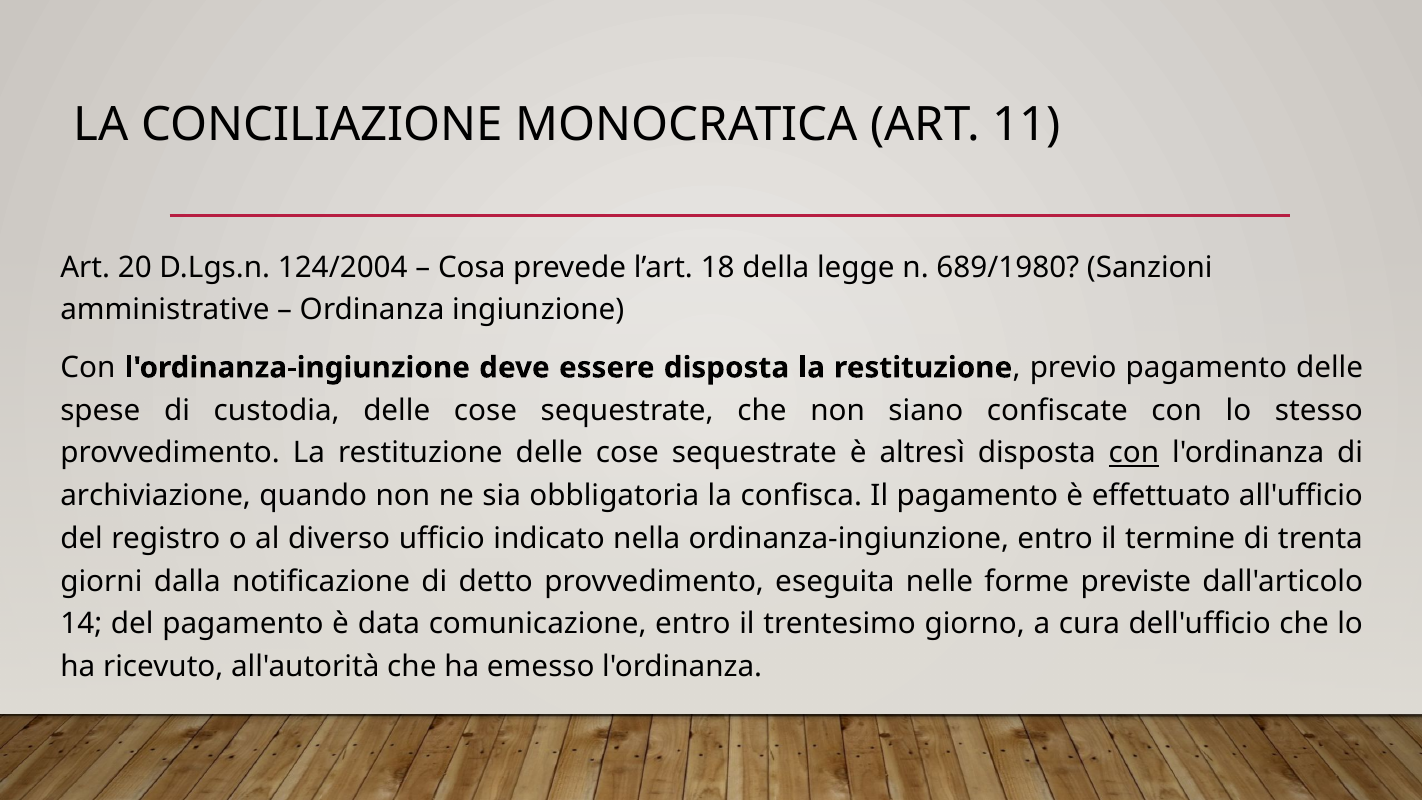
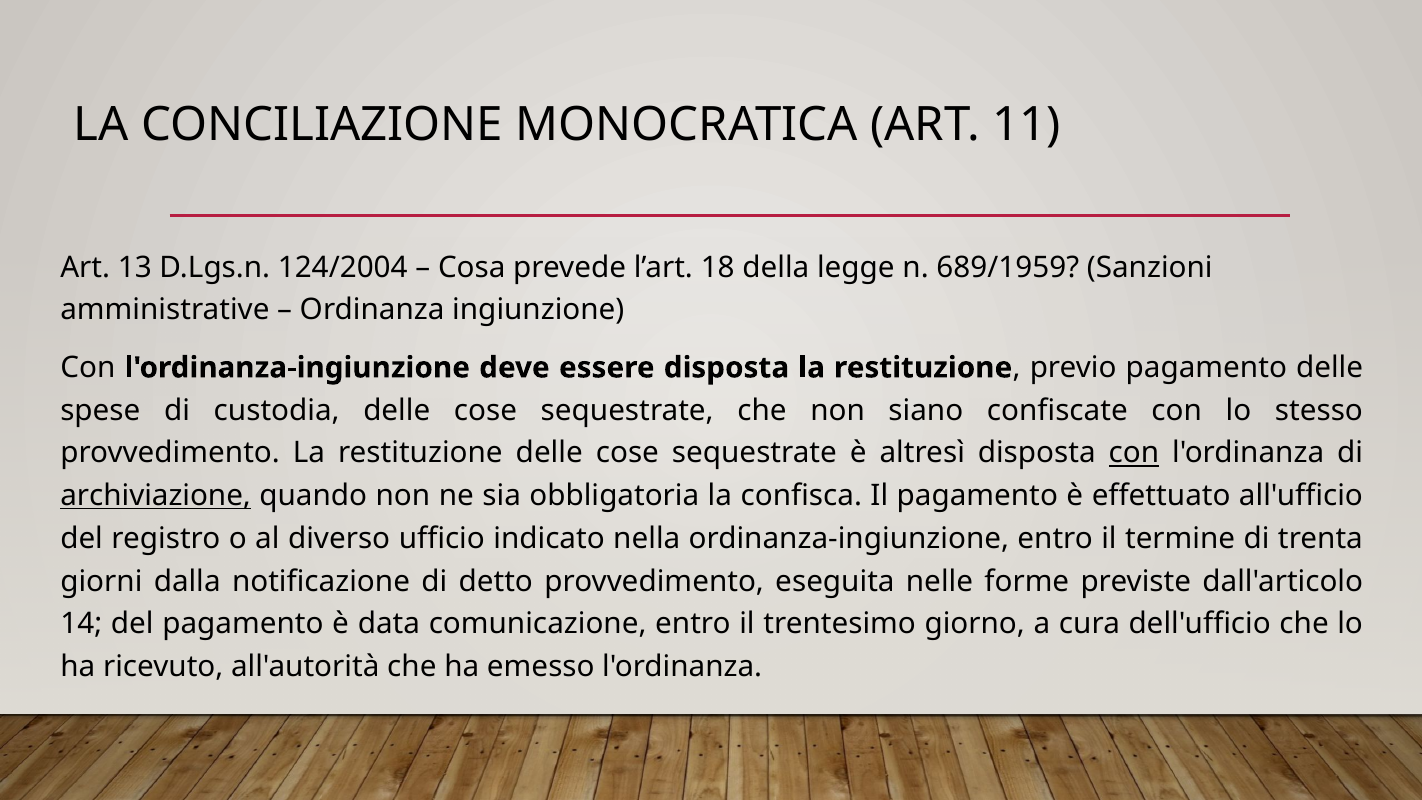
20: 20 -> 13 (135, 267)
689/1980: 689/1980 -> 689/1959 (1008, 267)
archiviazione underline: none -> present (156, 496)
